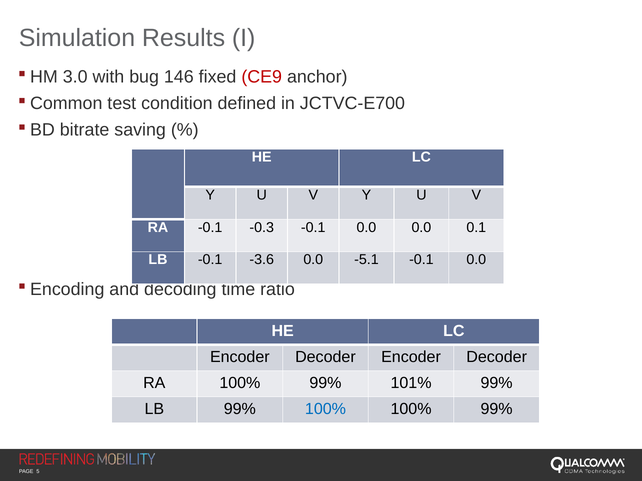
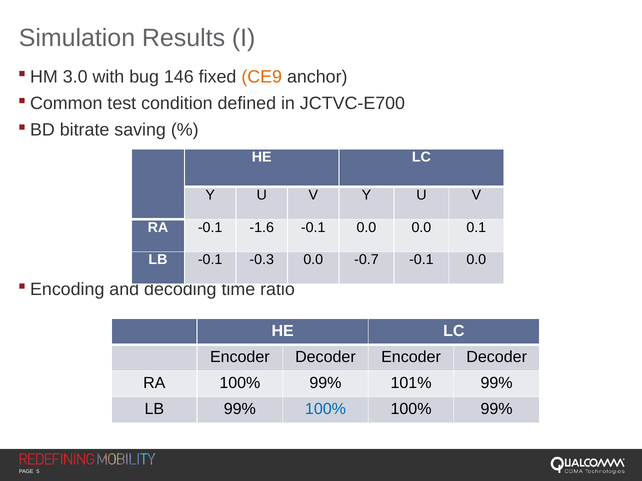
CE9 colour: red -> orange (262, 77)
-0.3: -0.3 -> -1.6 (262, 228)
-3.6: -3.6 -> -0.3 (262, 260)
-5.1: -5.1 -> -0.7 (366, 260)
